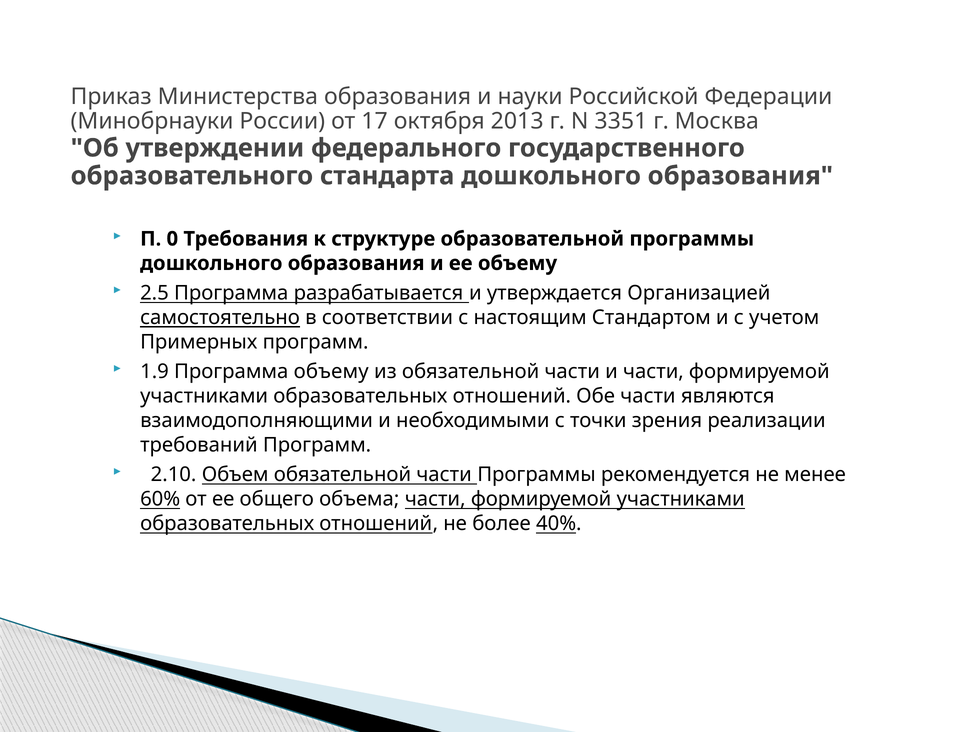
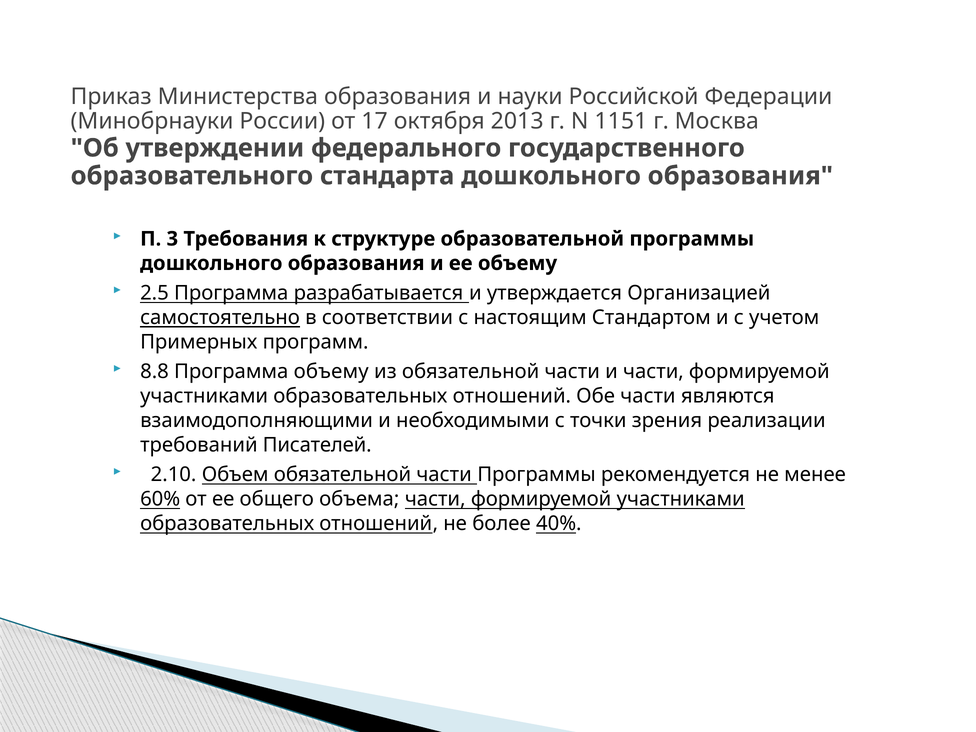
3351: 3351 -> 1151 (621, 121)
0: 0 -> 3 (172, 239)
1.9: 1.9 -> 8.8 (154, 372)
требований Программ: Программ -> Писателей (317, 445)
